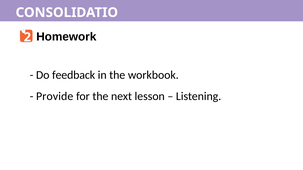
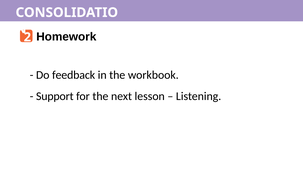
Provide: Provide -> Support (55, 97)
